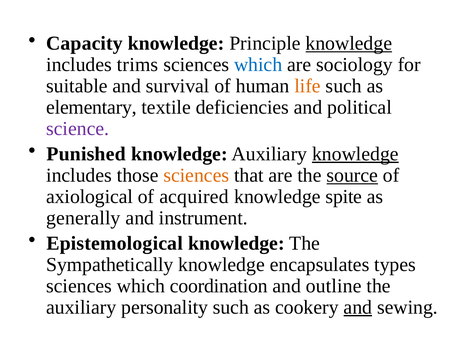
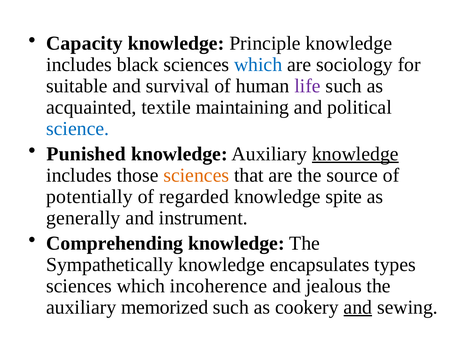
knowledge underline: present -> none (349, 43)
trims: trims -> black (138, 65)
life colour: orange -> purple (308, 86)
elementary: elementary -> acquainted (91, 107)
deficiencies: deficiencies -> maintaining (242, 107)
science colour: purple -> blue (78, 129)
source underline: present -> none (352, 175)
axiological: axiological -> potentially (89, 196)
acquired: acquired -> regarded (194, 196)
Epistemological: Epistemological -> Comprehending (115, 243)
coordination: coordination -> incoherence (219, 285)
outline: outline -> jealous (334, 285)
personality: personality -> memorized (165, 307)
